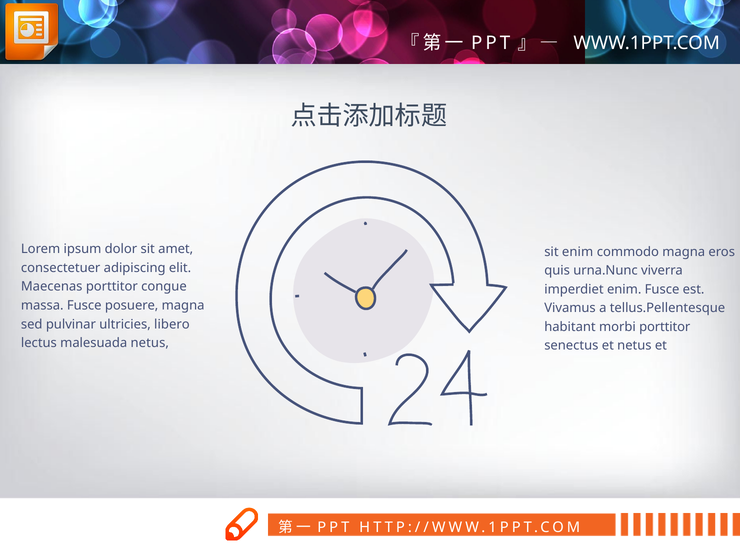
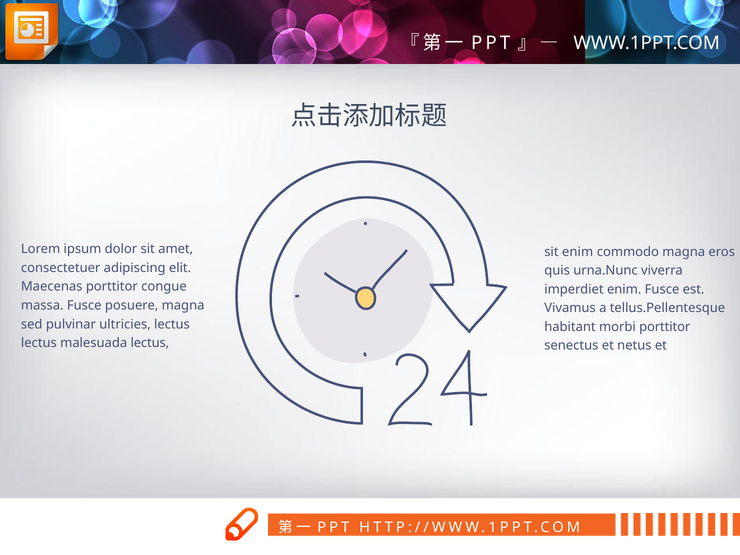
ultricies libero: libero -> lectus (172, 324)
malesuada netus: netus -> lectus (150, 343)
